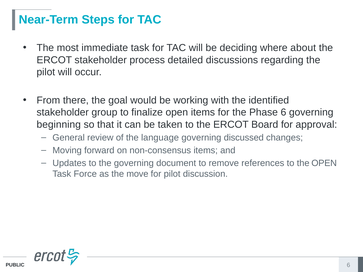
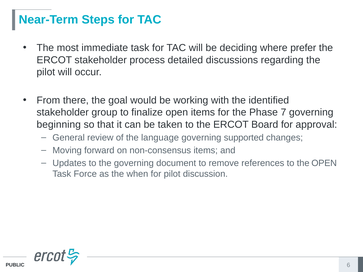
about: about -> prefer (303, 48)
Phase 6: 6 -> 7 (283, 112)
discussed: discussed -> supported (244, 138)
move: move -> when (137, 174)
